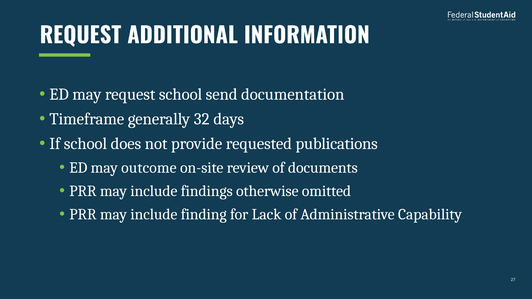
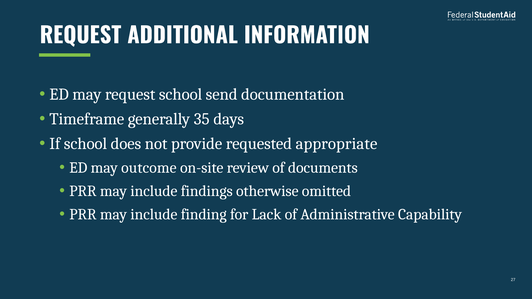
32: 32 -> 35 (202, 119)
publications: publications -> appropriate (336, 144)
